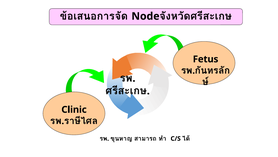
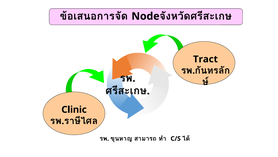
Fetus: Fetus -> Tract (205, 59)
